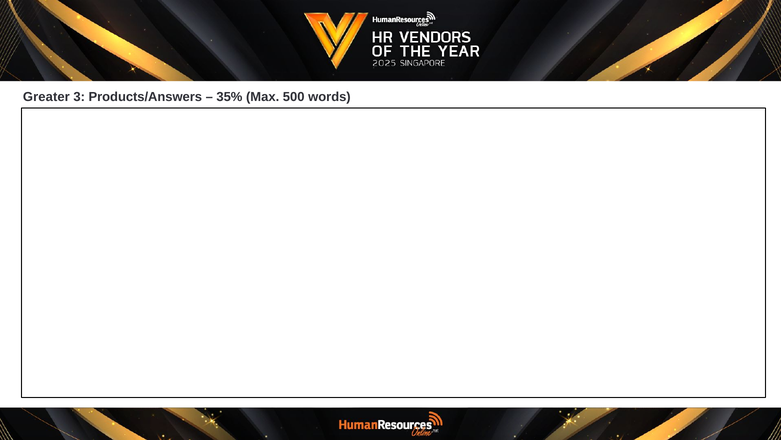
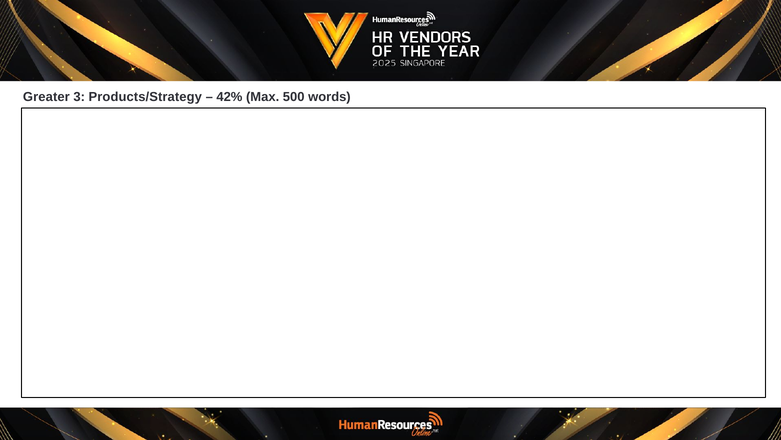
Products/Answers: Products/Answers -> Products/Strategy (145, 97)
35%: 35% -> 42% (229, 97)
